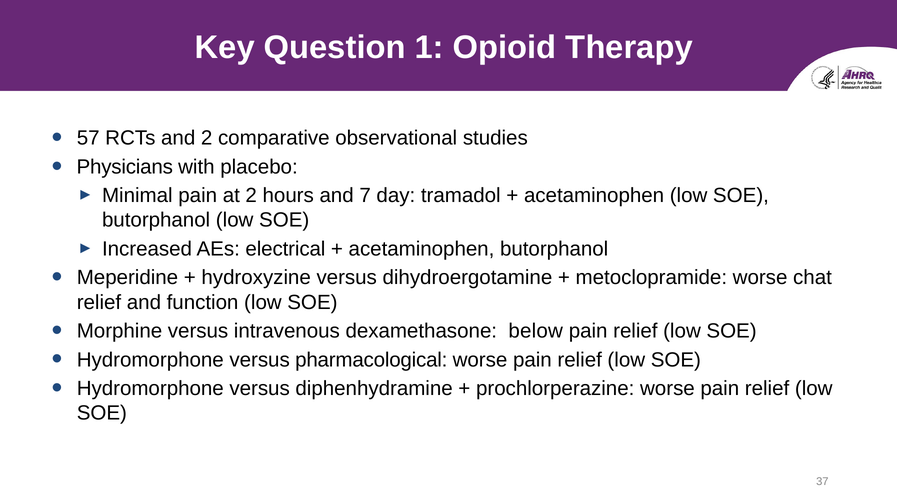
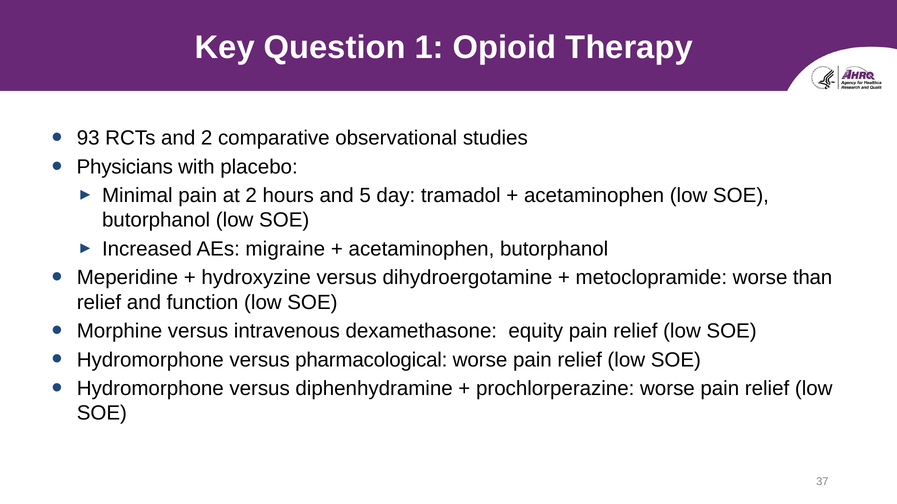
57: 57 -> 93 (88, 138)
7: 7 -> 5 (365, 196)
electrical: electrical -> migraine (285, 249)
chat: chat -> than (813, 278)
below: below -> equity (536, 331)
